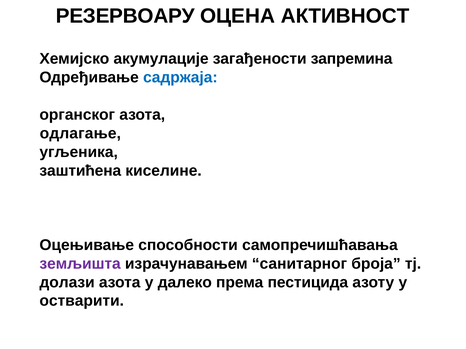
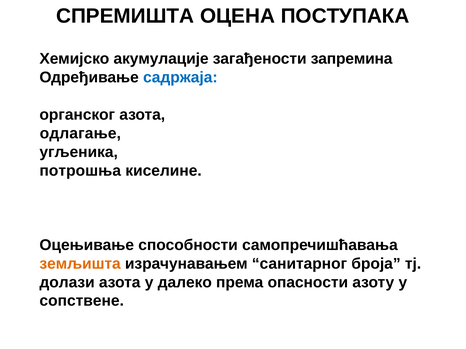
РЕЗЕРВОАРУ: РЕЗЕРВОАРУ -> СПРЕМИШТА (125, 16)
АКТИВНОСТ: АКТИВНОСТ -> ПОСТУПАКА (345, 16)
заштићена: заштићена -> потрошња (80, 171)
земљишта colour: purple -> orange (80, 264)
пестицида: пестицида -> опасности (308, 283)
остварити: остварити -> сопствене (82, 301)
